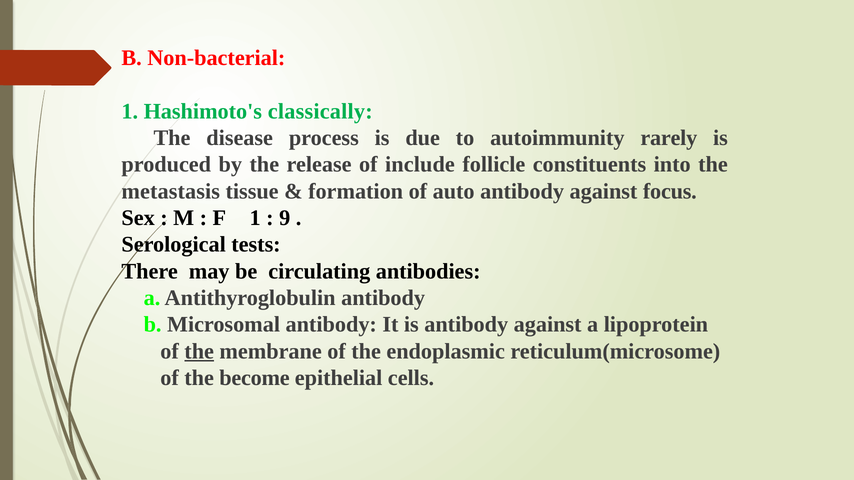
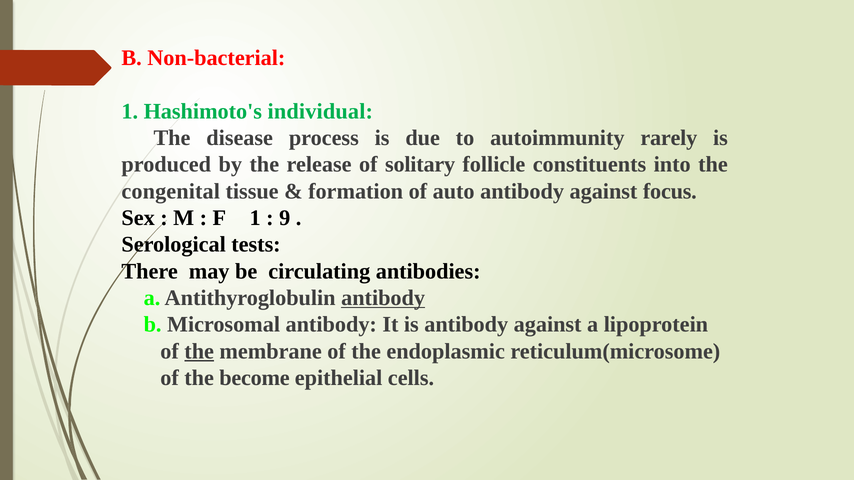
classically: classically -> individual (320, 111)
include: include -> solitary (420, 165)
metastasis: metastasis -> congenital (171, 191)
antibody underline: none -> present (383, 298)
